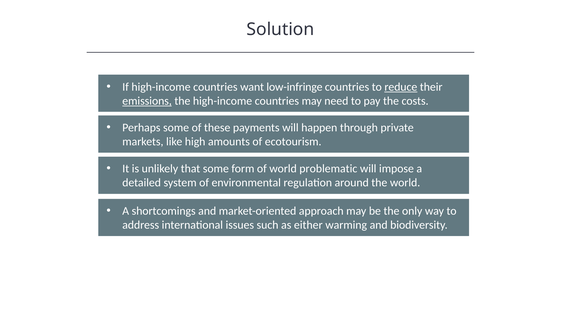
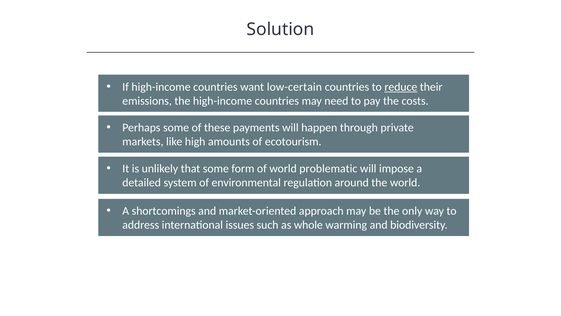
low-infringe: low-infringe -> low-certain (294, 87)
emissions underline: present -> none (147, 101)
either: either -> whole (308, 225)
